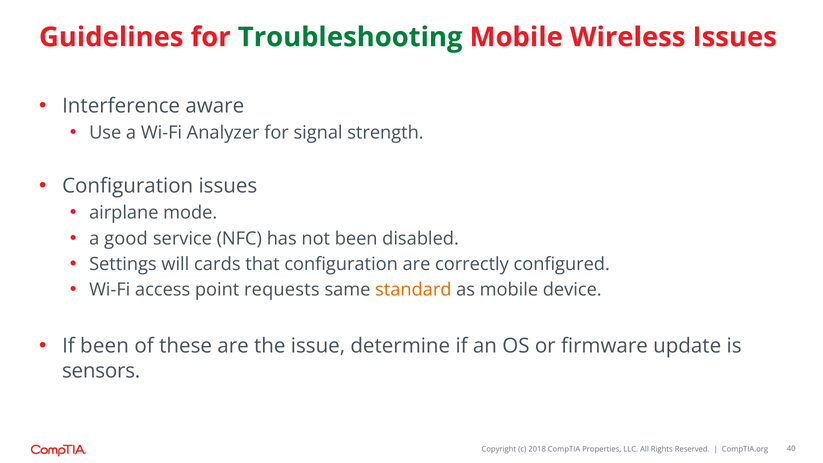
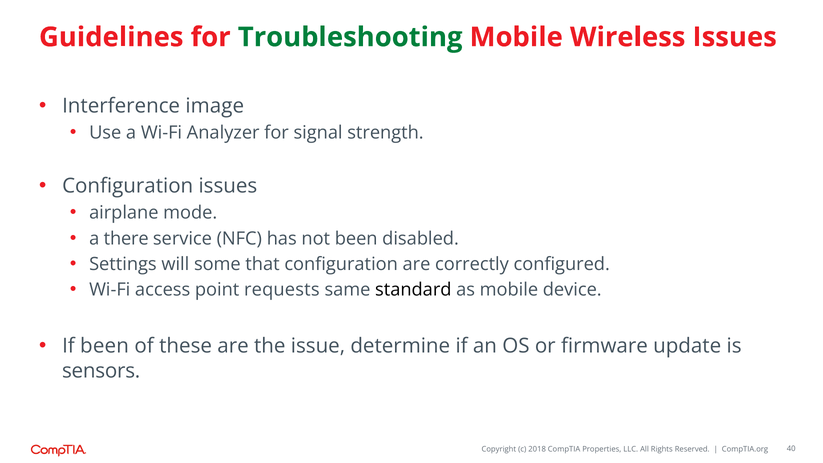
aware: aware -> image (215, 106)
good: good -> there (126, 239)
cards: cards -> some (217, 264)
standard colour: orange -> black (413, 290)
